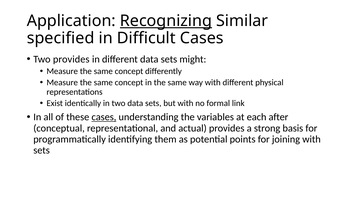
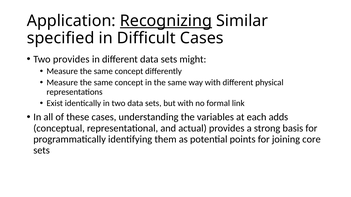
cases underline: present -> none (104, 117)
after: after -> adds (278, 117)
joining with: with -> core (311, 139)
